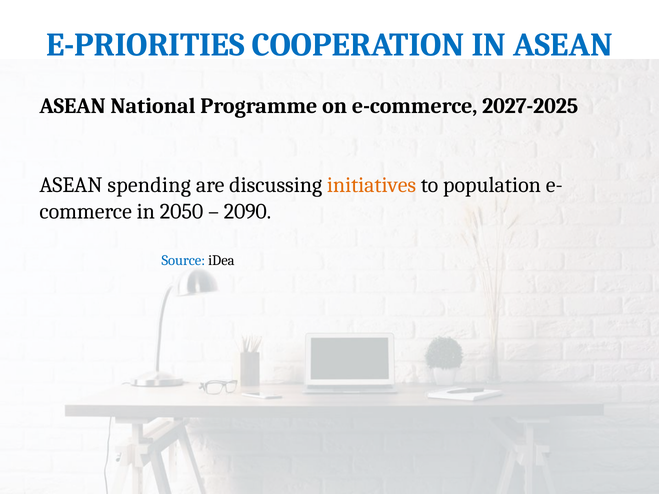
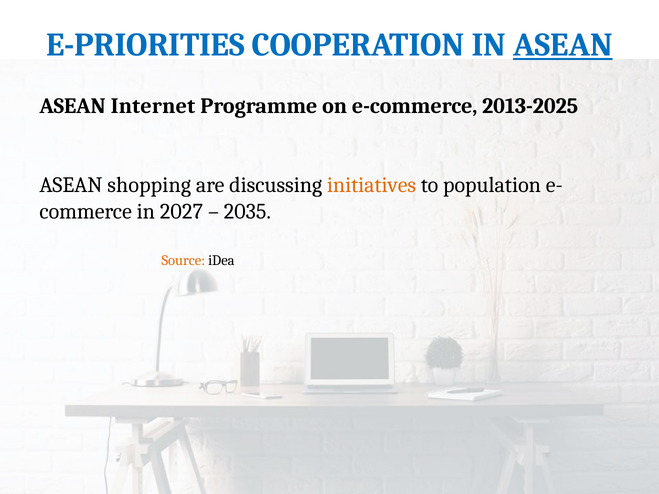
ASEAN underline: none -> present (563, 45)
National: National -> Internet (153, 106)
2027-2025: 2027-2025 -> 2013-2025 (530, 106)
spending: spending -> shopping (149, 185)
2050: 2050 -> 2027 (181, 211)
2090: 2090 -> 2035 (247, 211)
Source colour: blue -> orange (183, 260)
